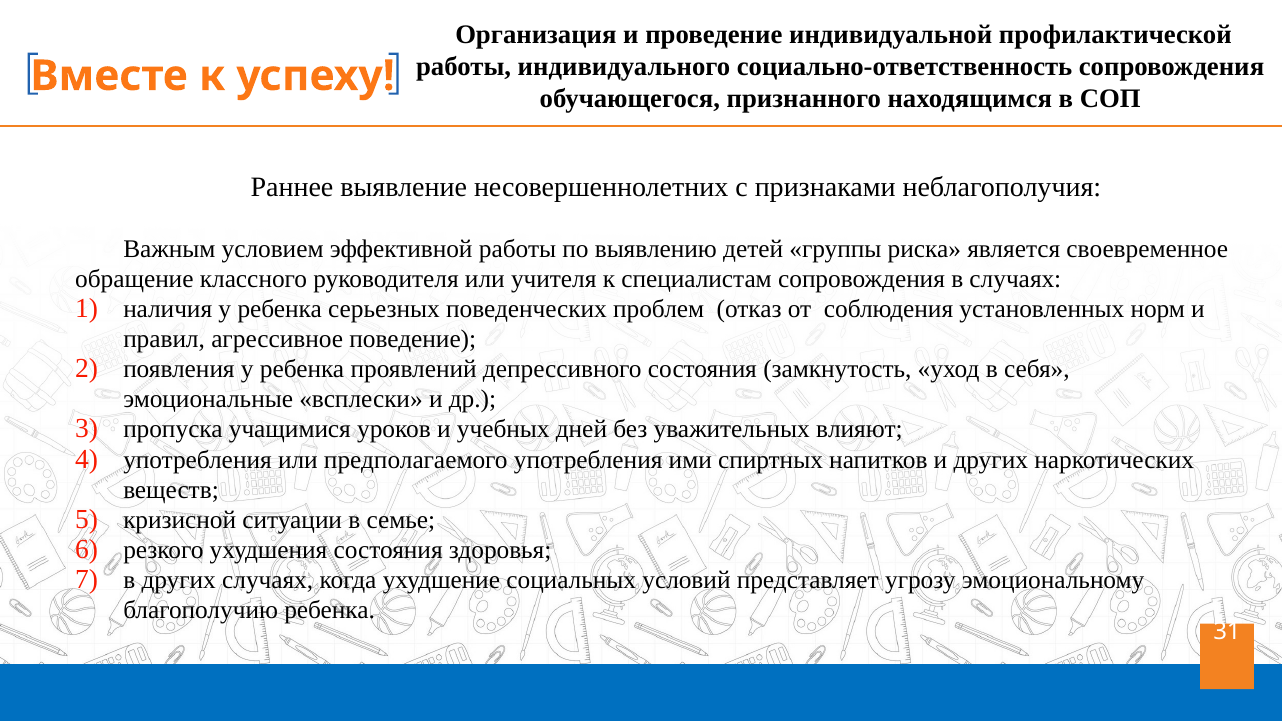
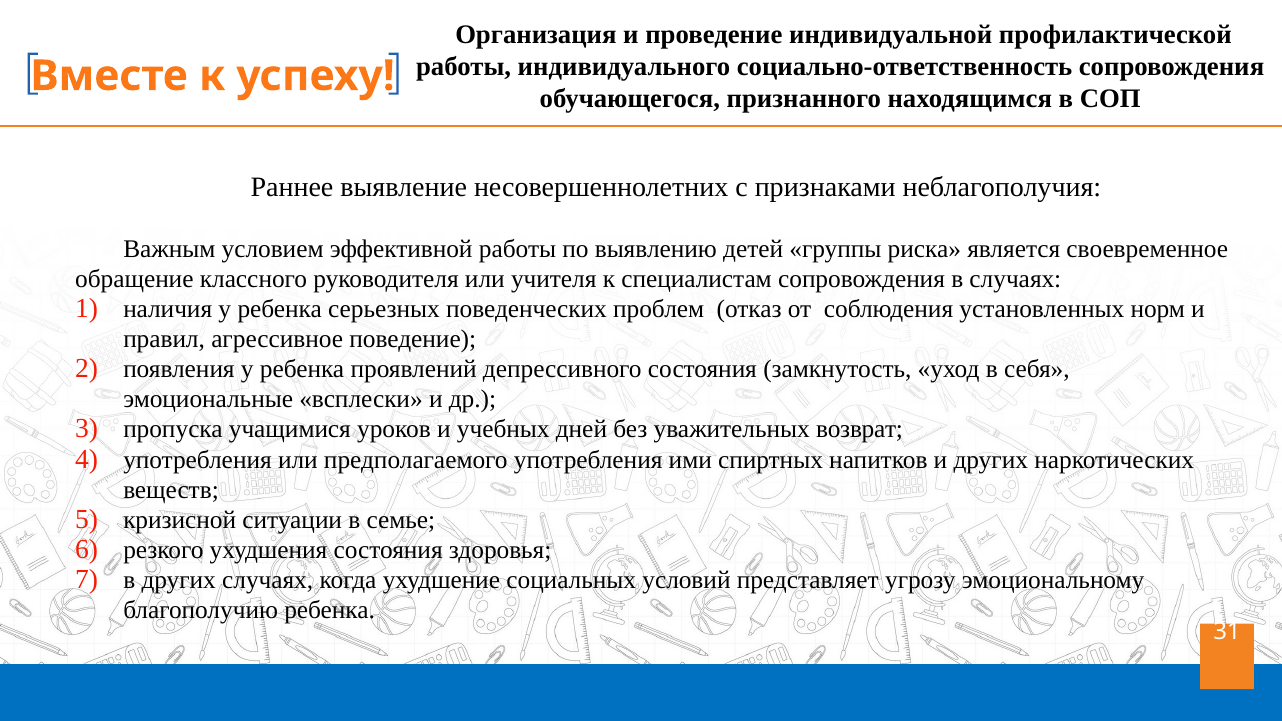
влияют: влияют -> возврат (860, 430)
